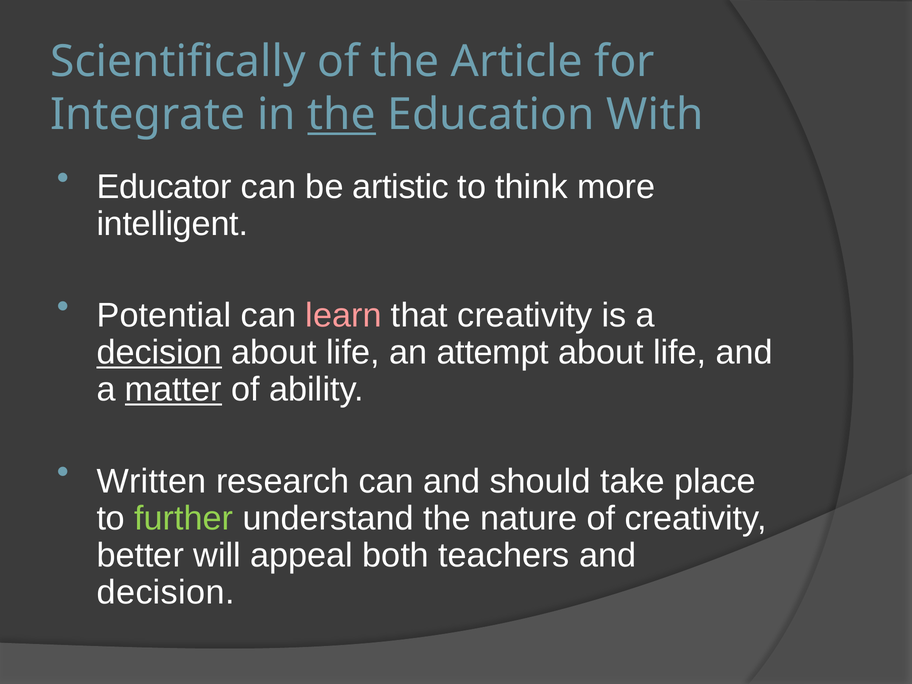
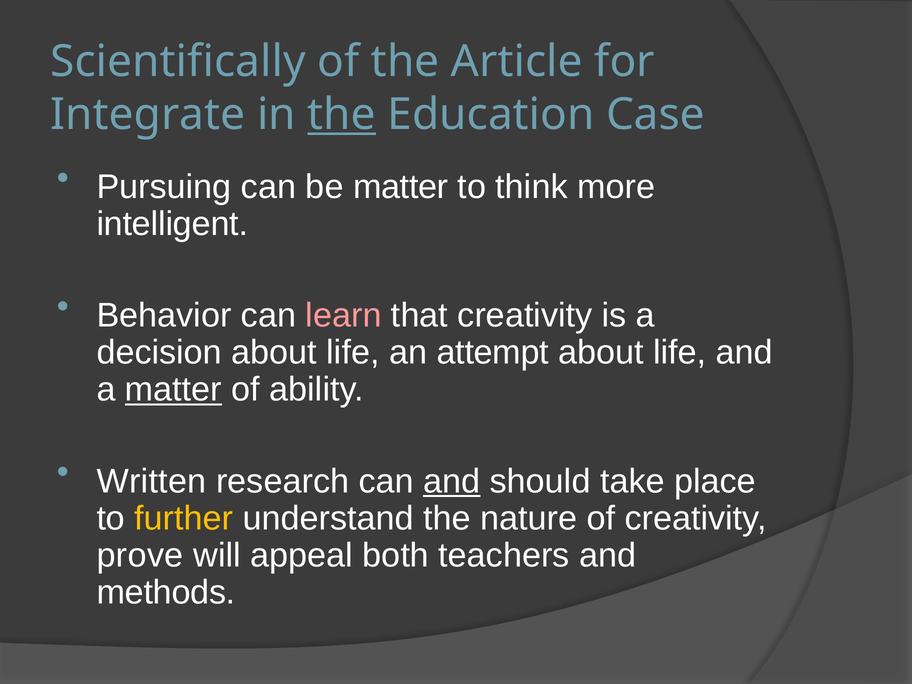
With: With -> Case (655, 115)
Educator: Educator -> Pursuing (164, 187)
be artistic: artistic -> matter (401, 187)
Potential: Potential -> Behavior (164, 316)
decision underline: present -> none (159, 353)
and underline: none -> present (452, 481)
further colour: light green -> yellow (184, 518)
better: better -> prove (140, 555)
decision: decision -> methods (166, 592)
